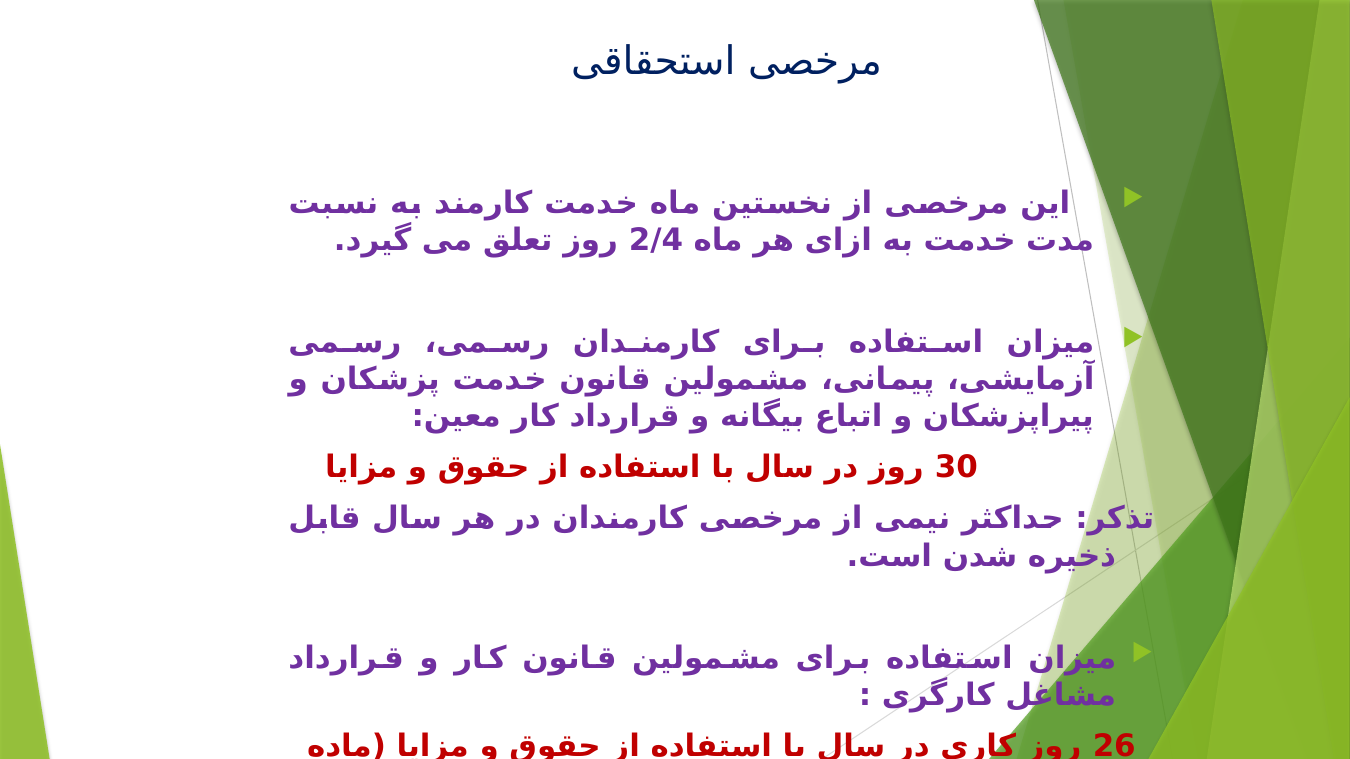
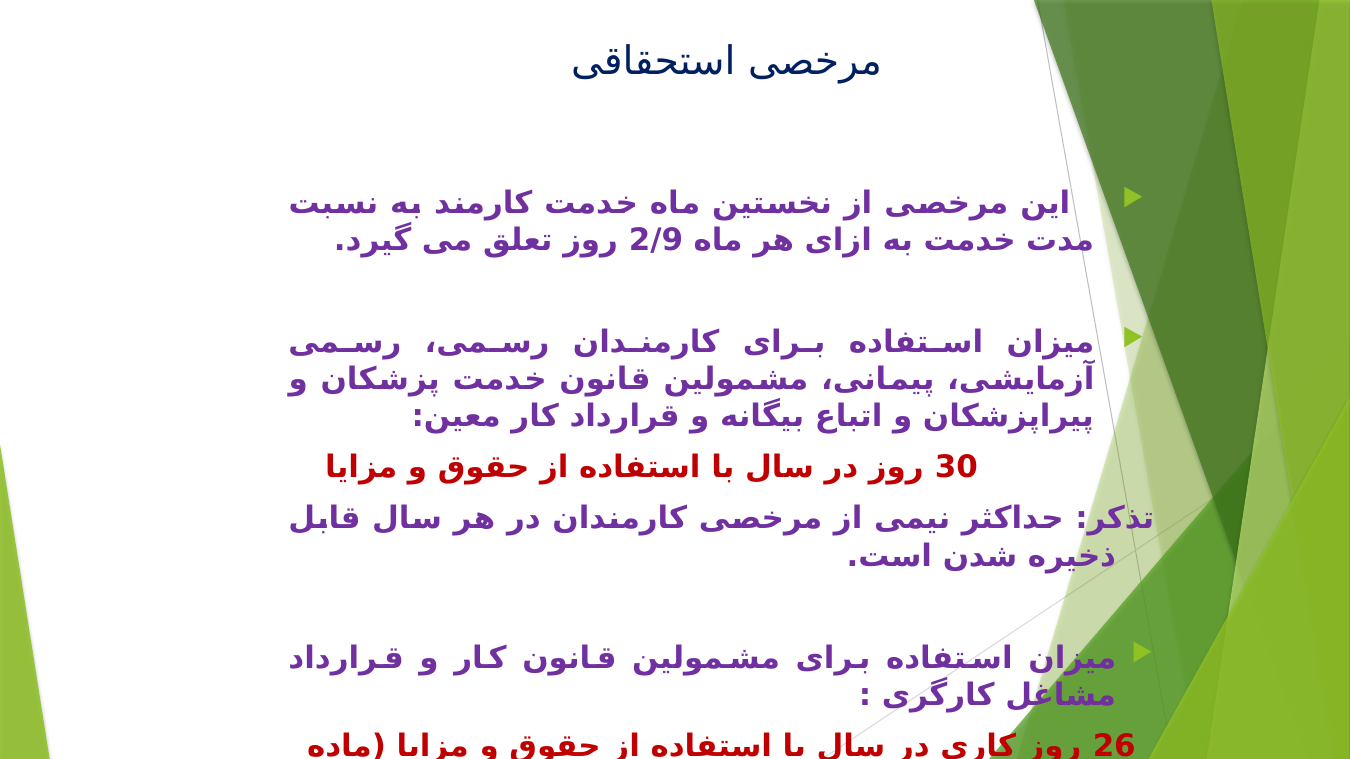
2/4: 2/4 -> 2/9 (656, 240)
